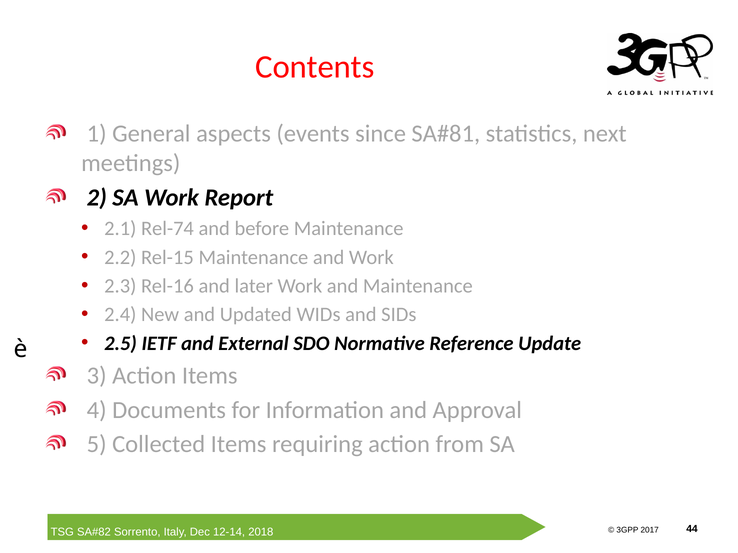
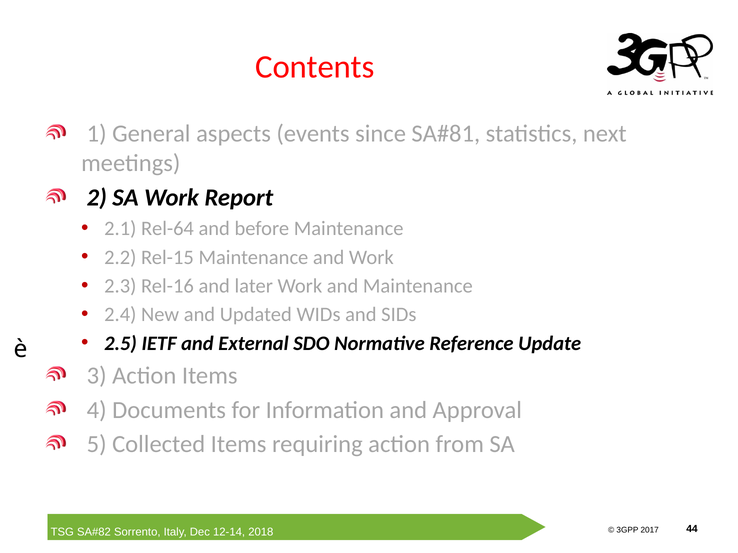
Rel-74: Rel-74 -> Rel-64 (167, 229)
